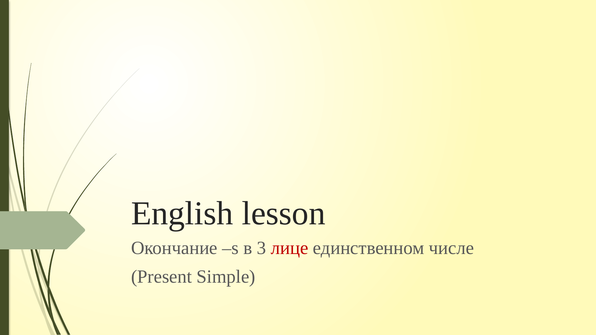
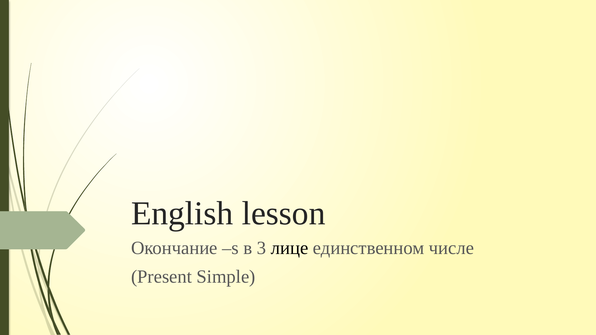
лице colour: red -> black (290, 248)
